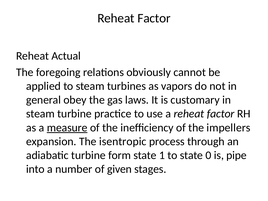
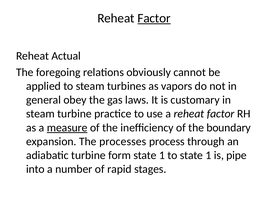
Factor underline: none -> present (154, 18)
impellers: impellers -> boundary (229, 128)
isentropic: isentropic -> processes (123, 141)
to state 0: 0 -> 1 (208, 155)
given: given -> rapid (119, 169)
